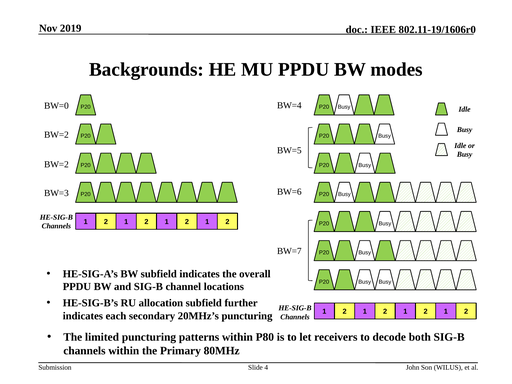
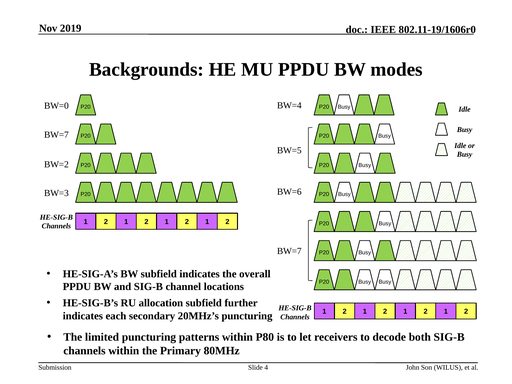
BW=2: BW=2 -> BW=7 (56, 135)
